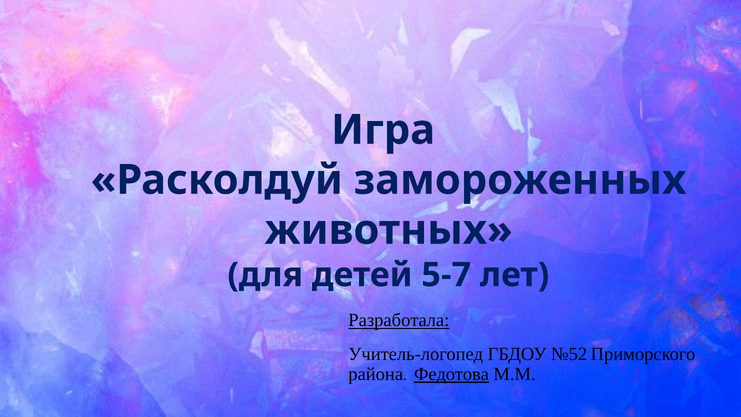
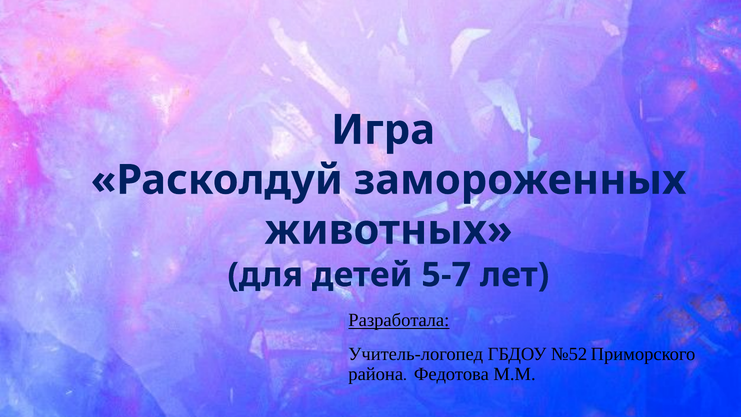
Федотова underline: present -> none (451, 374)
